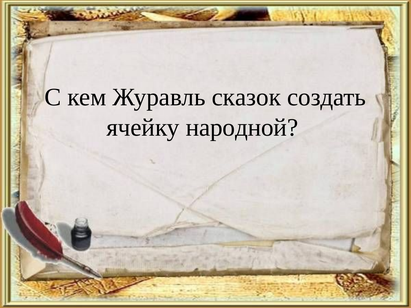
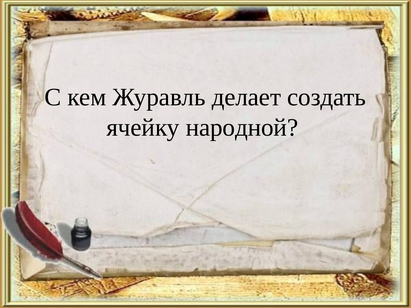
сказок: сказок -> делает (246, 97)
